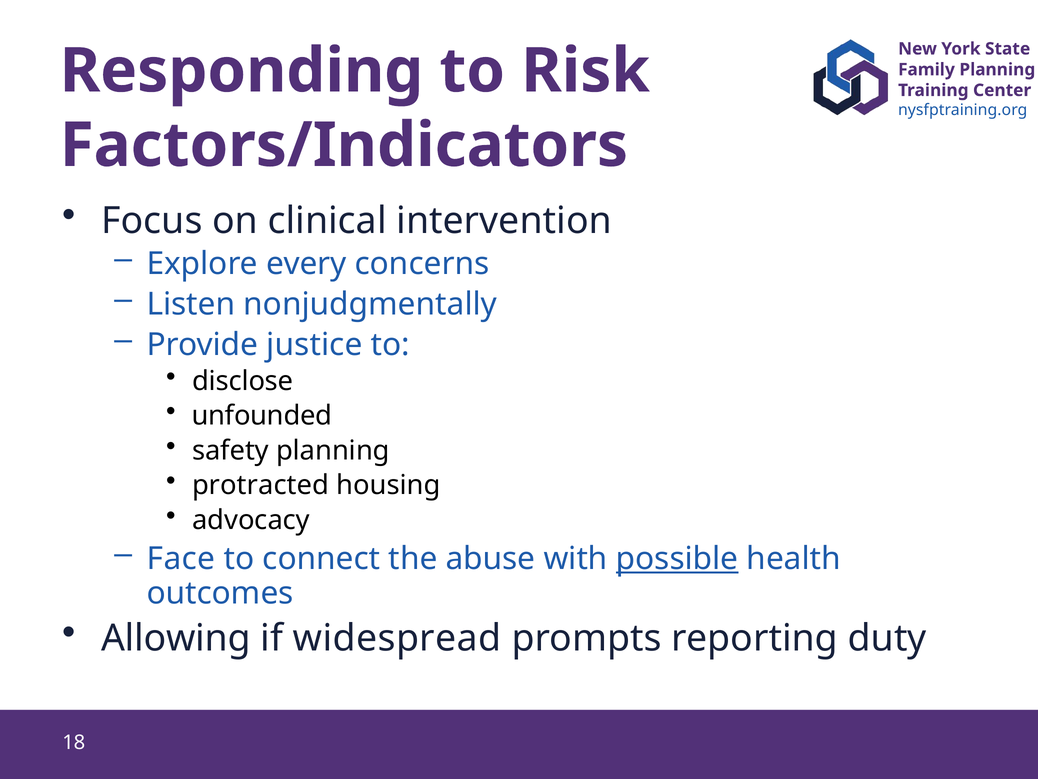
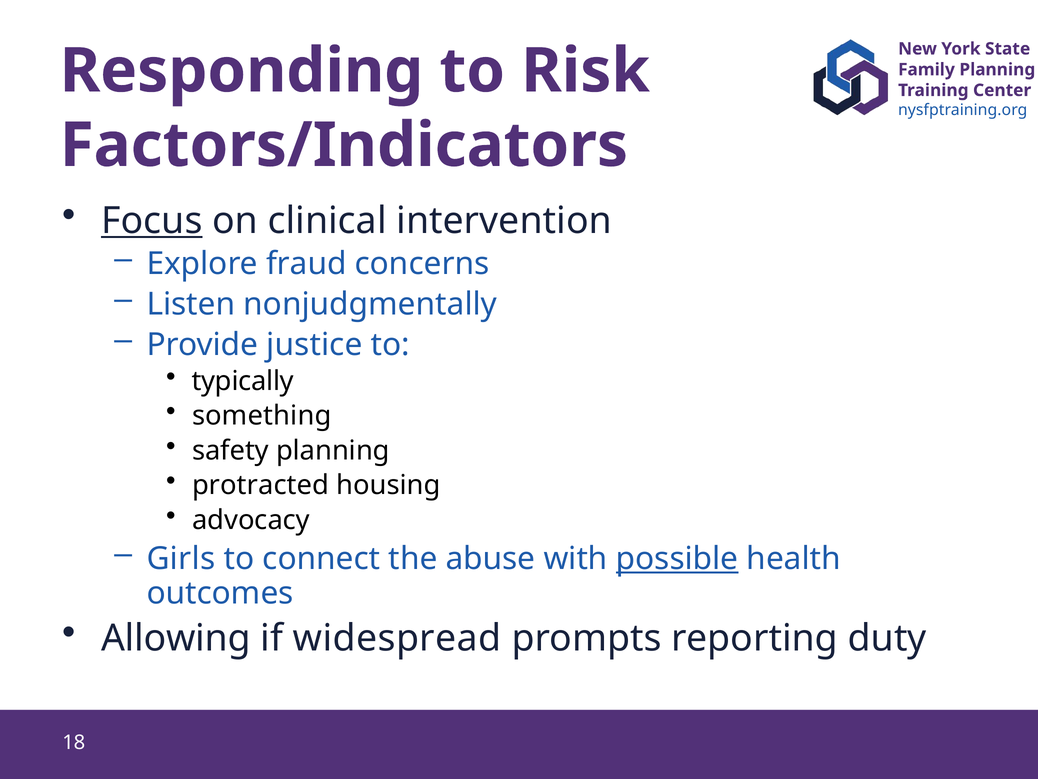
Focus underline: none -> present (152, 221)
every: every -> fraud (306, 263)
disclose: disclose -> typically (243, 381)
unfounded: unfounded -> something (262, 416)
Face: Face -> Girls (181, 558)
